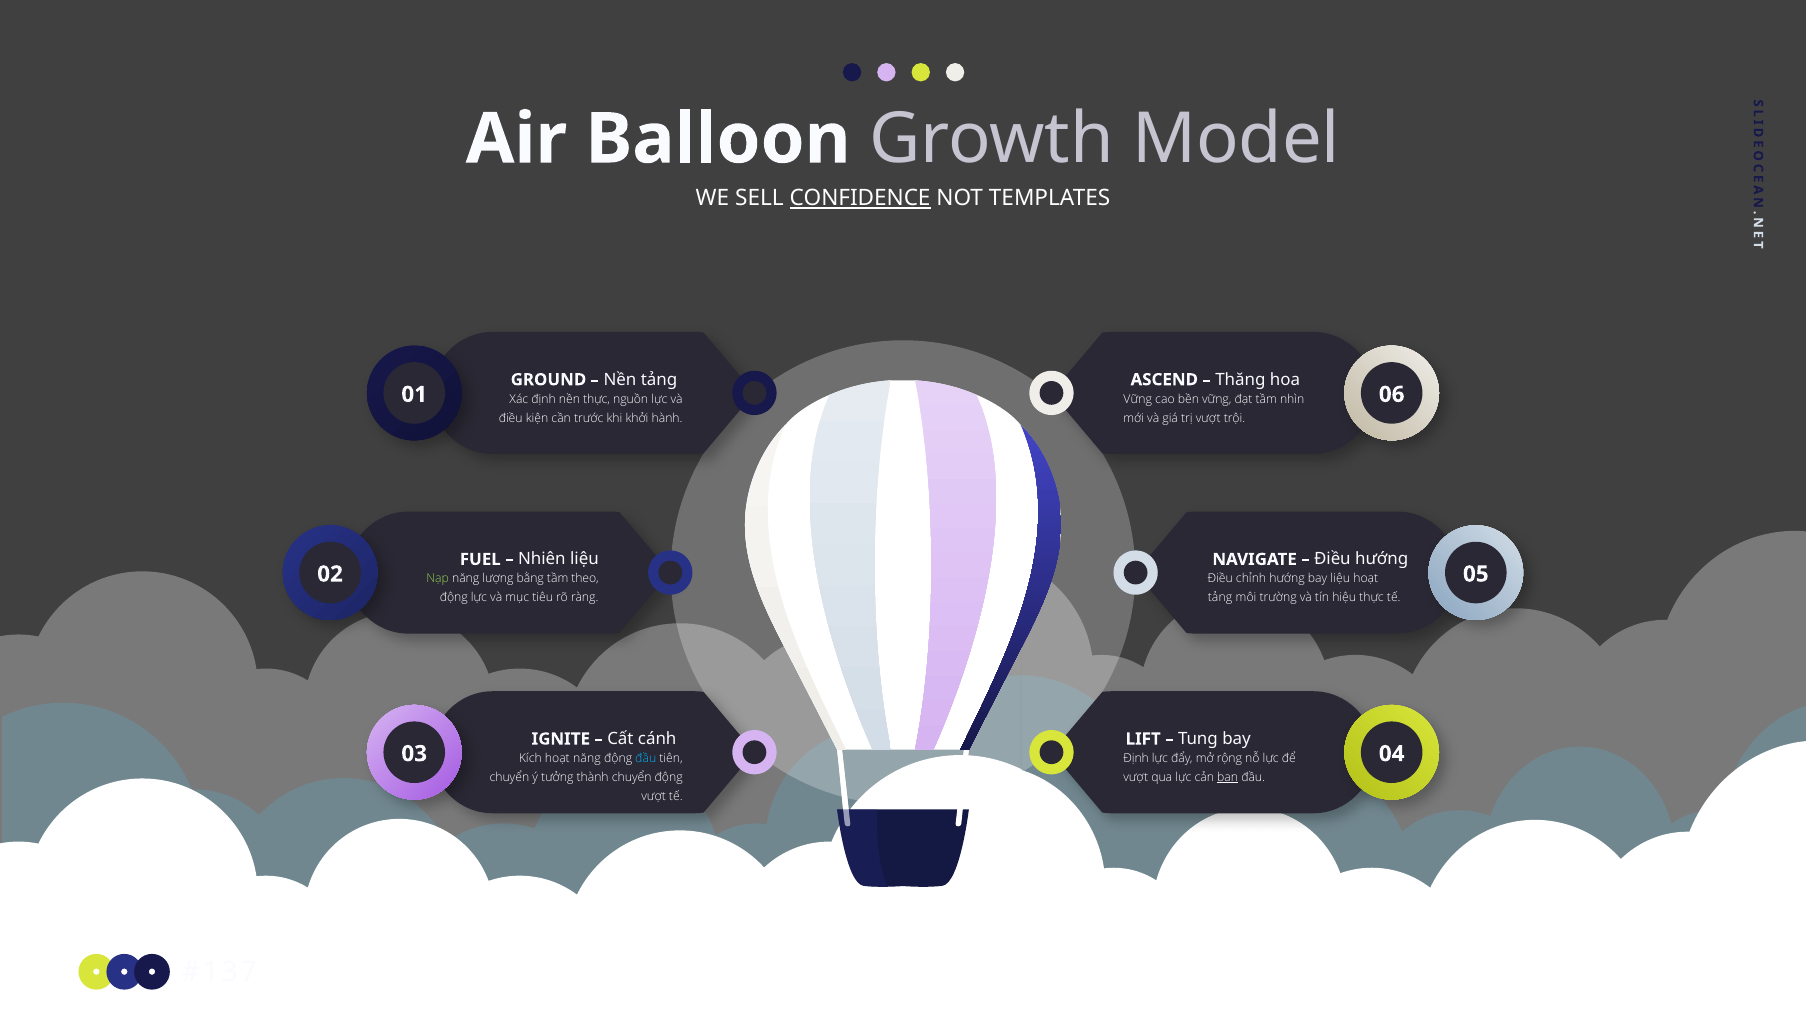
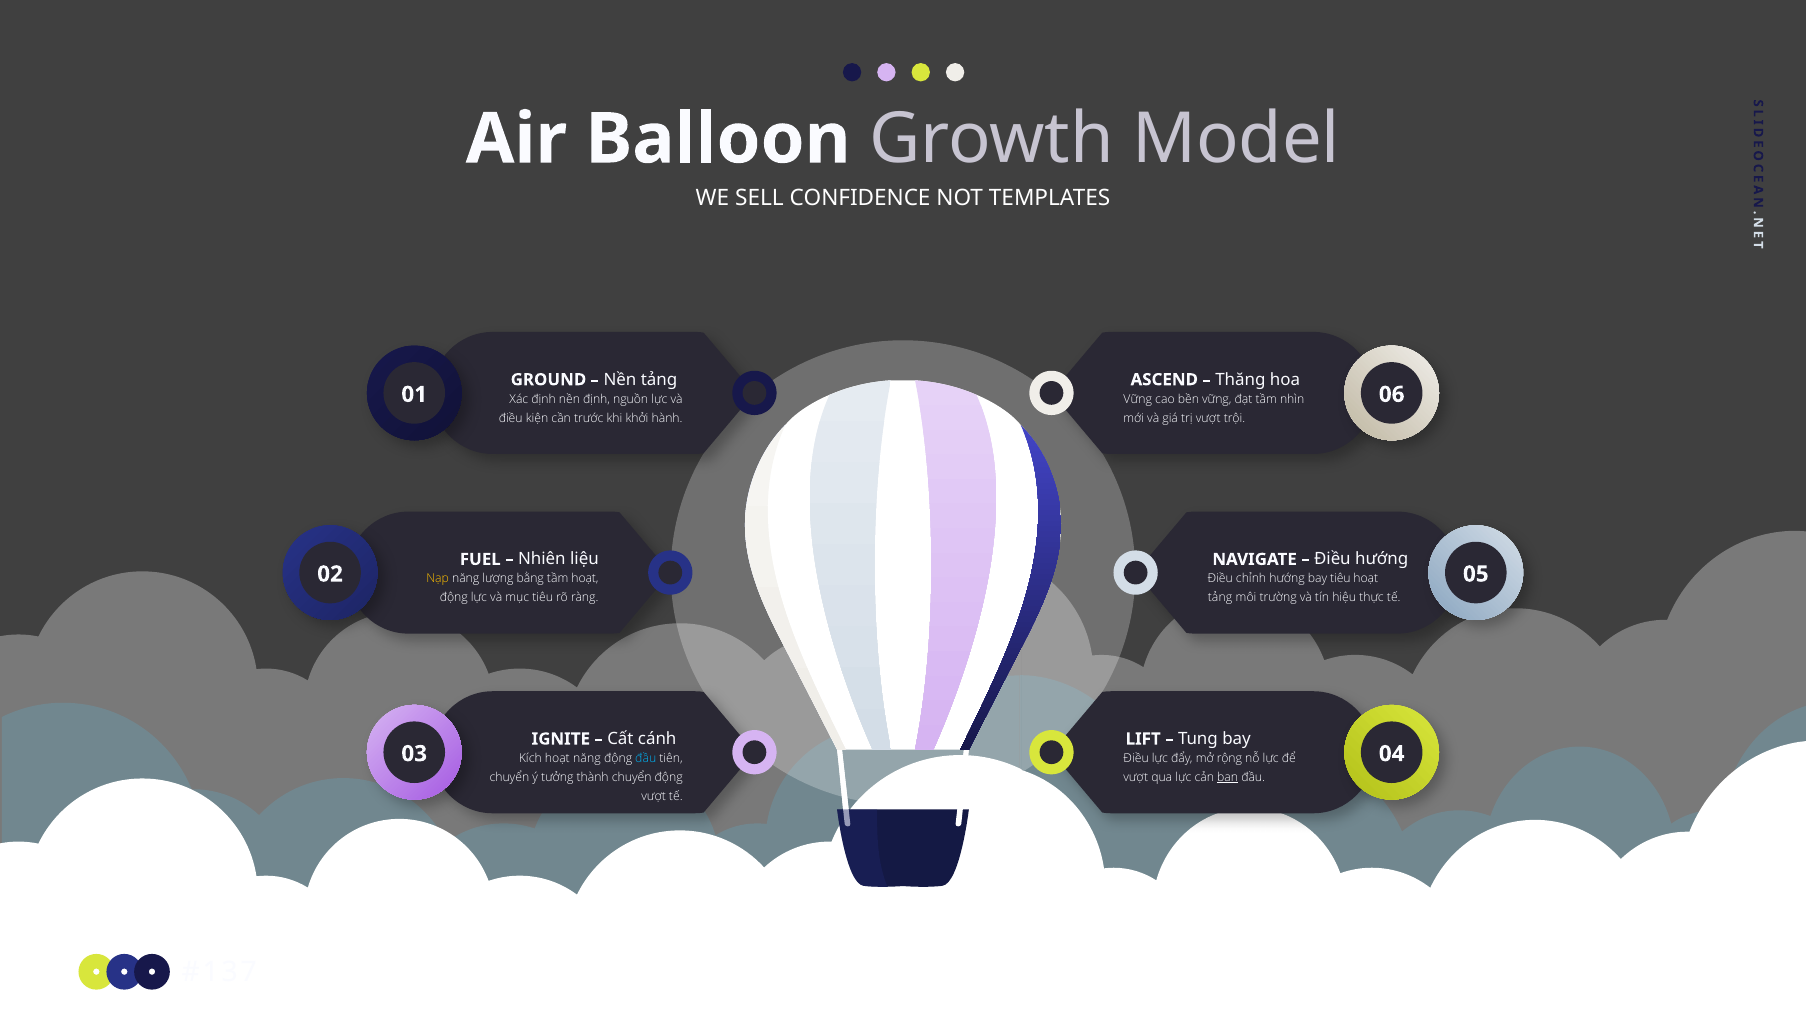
CONFIDENCE underline: present -> none (860, 198)
nền thực: thực -> định (597, 399)
Nạp colour: light green -> yellow (438, 579)
tầm theo: theo -> hoạt (585, 579)
bay liệu: liệu -> tiêu (1340, 579)
Định: Định -> Điều (1136, 758)
